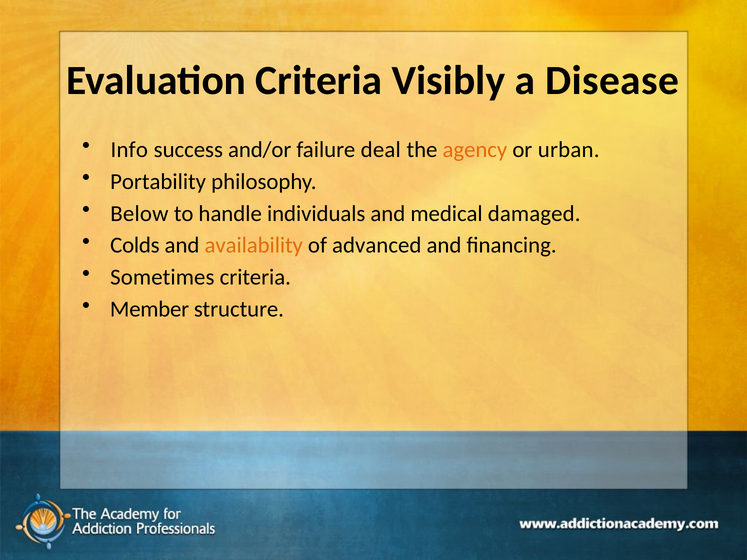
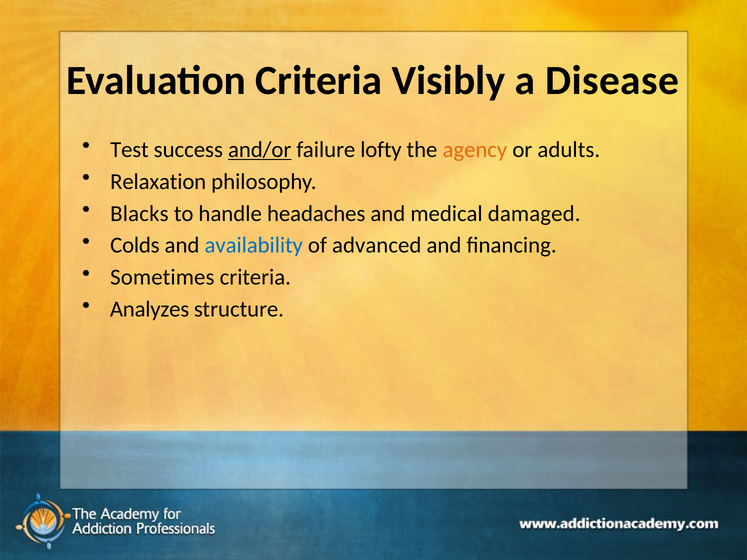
Info: Info -> Test (129, 150)
and/or underline: none -> present (260, 150)
deal: deal -> lofty (381, 150)
urban: urban -> adults (569, 150)
Portability: Portability -> Relaxation (158, 182)
Below: Below -> Blacks (139, 214)
individuals: individuals -> headaches (316, 214)
availability colour: orange -> blue (254, 246)
Member: Member -> Analyzes (150, 309)
